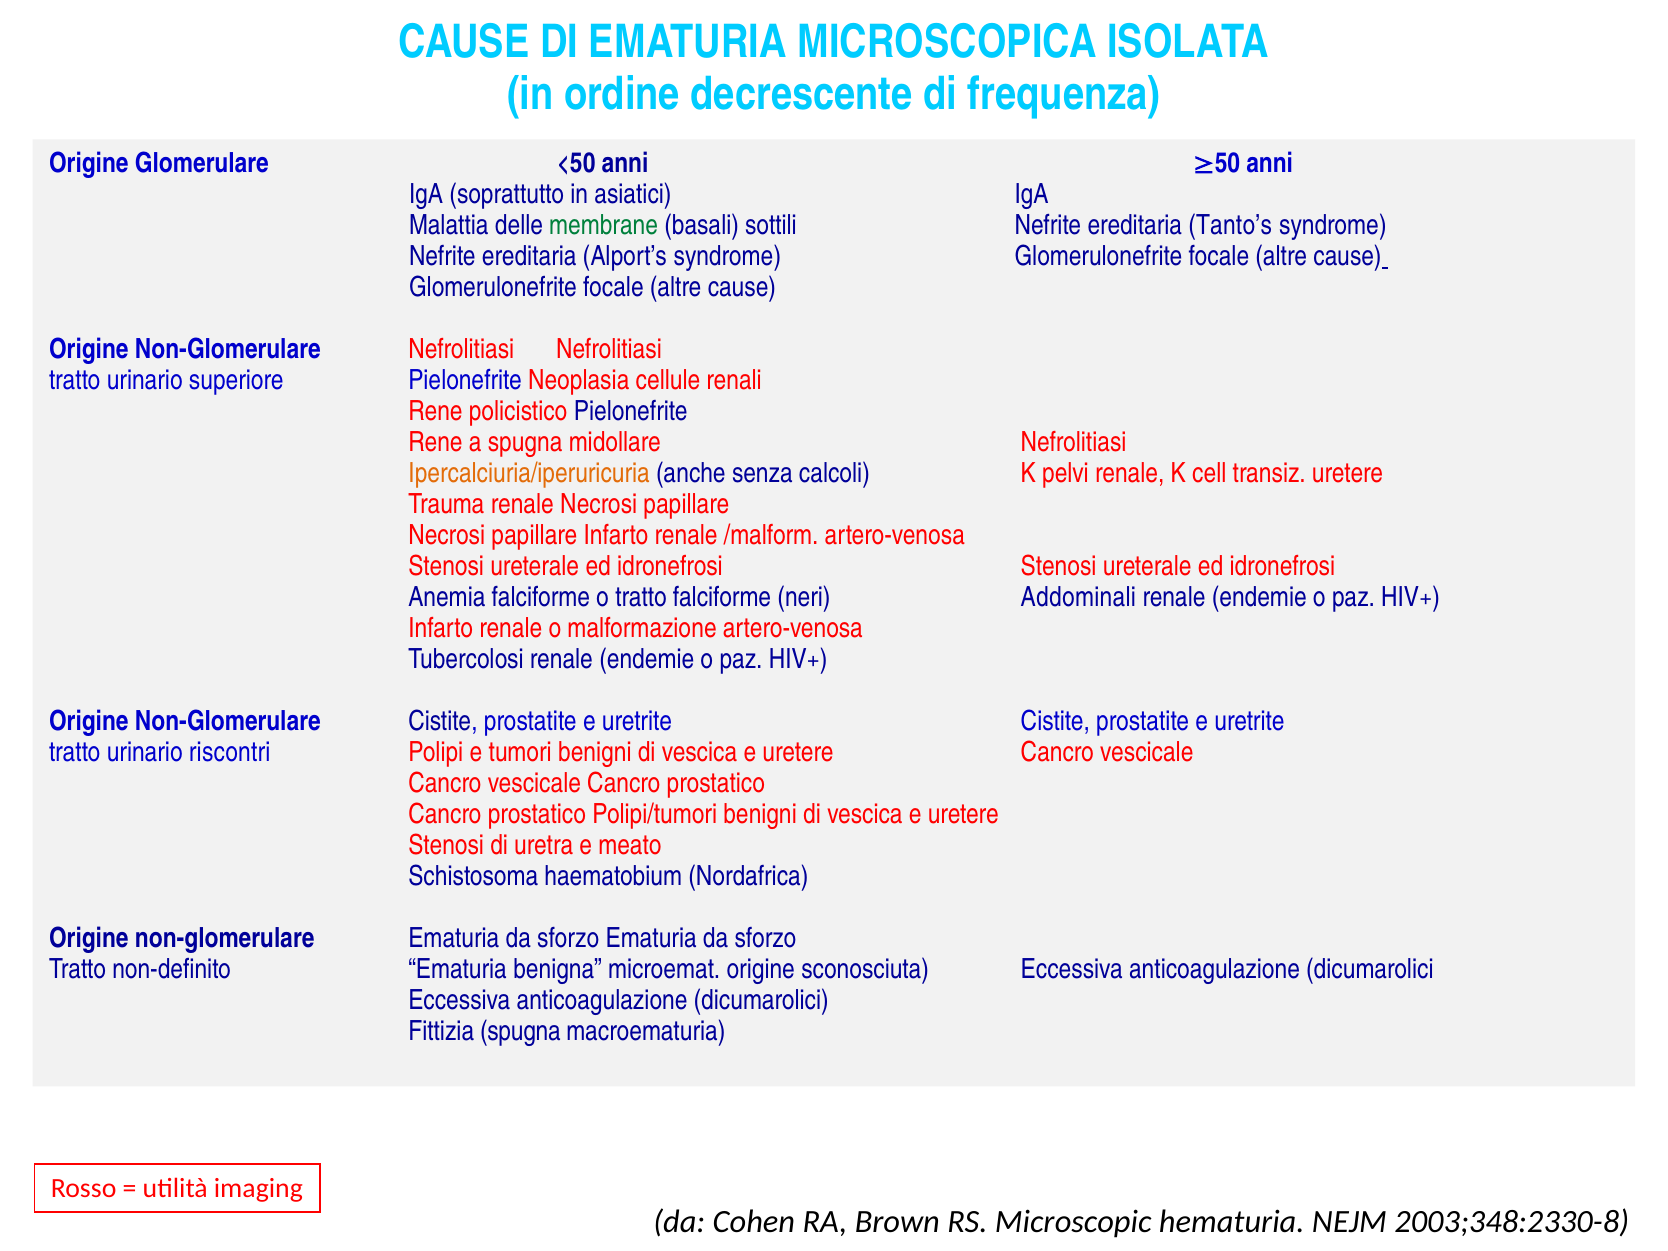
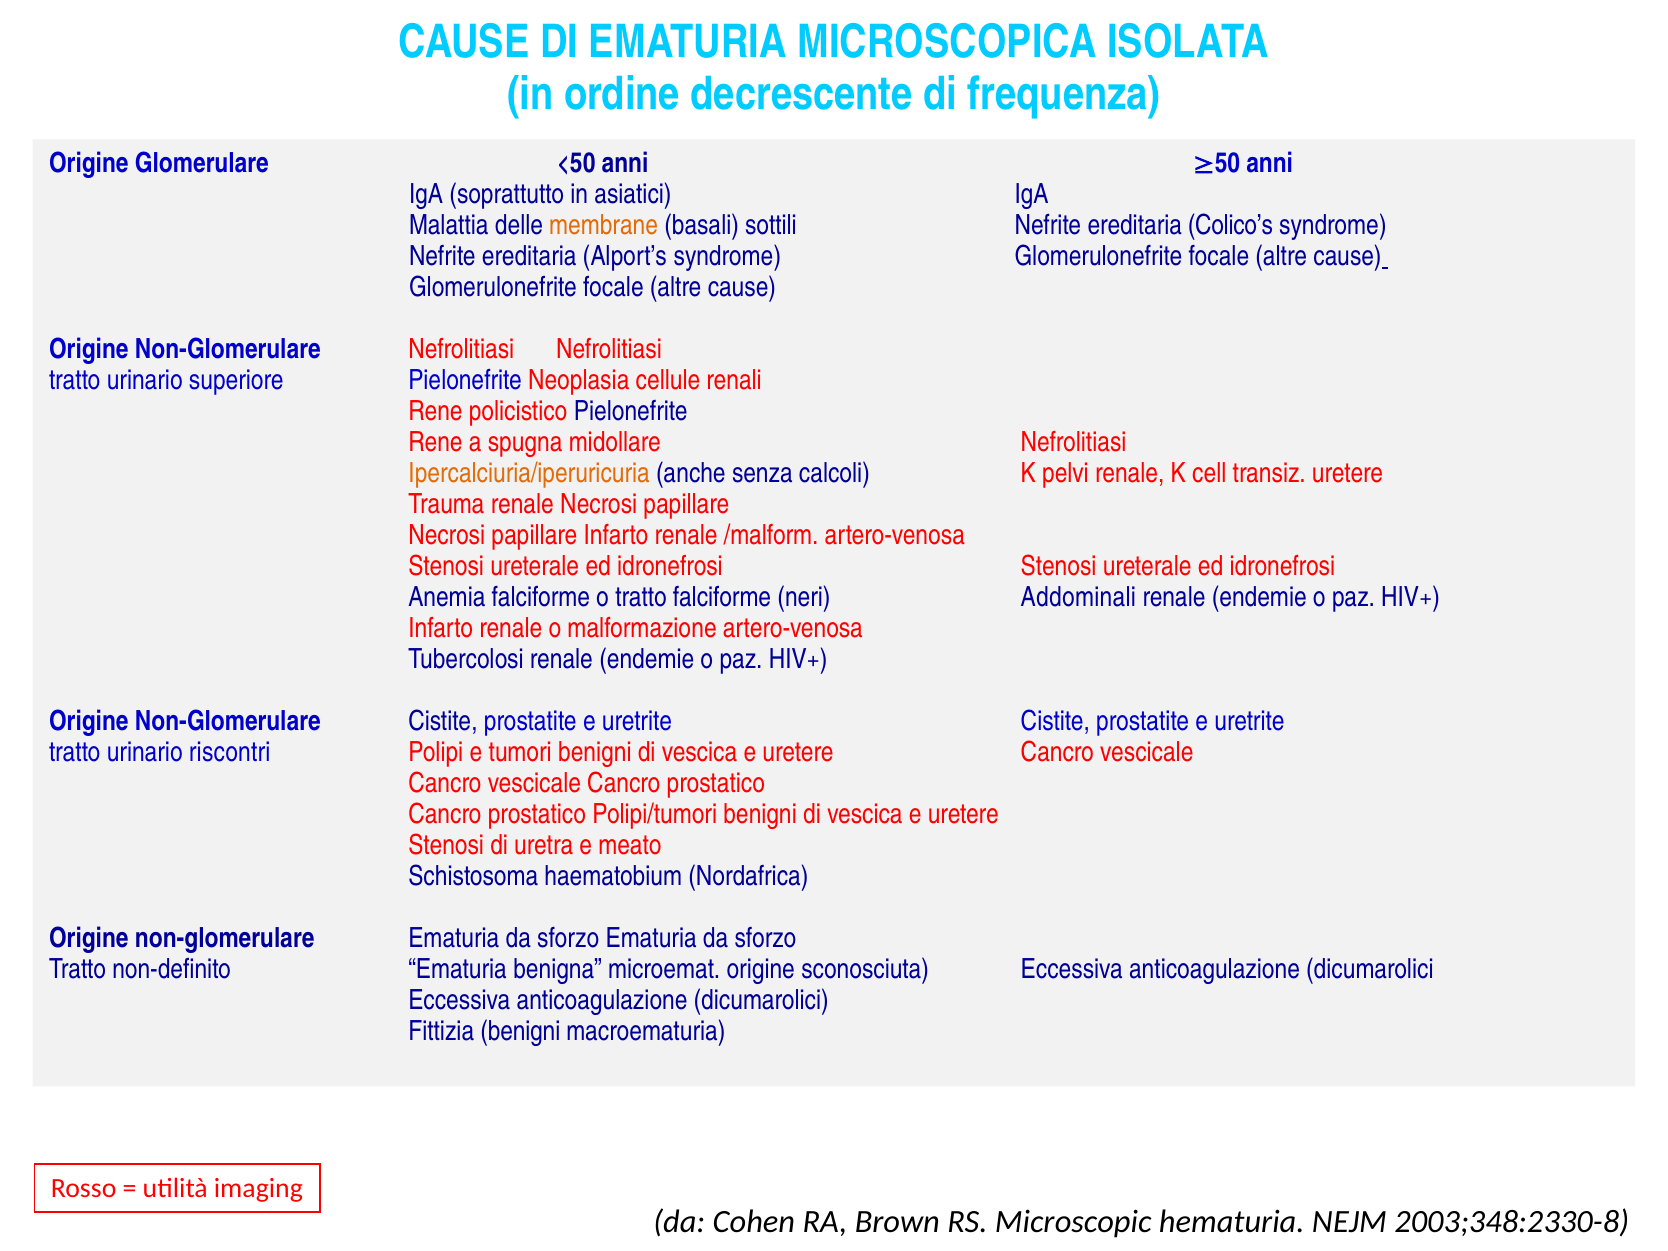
membrane colour: green -> orange (604, 226)
Tanto’s: Tanto’s -> Colico’s (1230, 226)
Fittizia spugna: spugna -> benigni (520, 1032)
